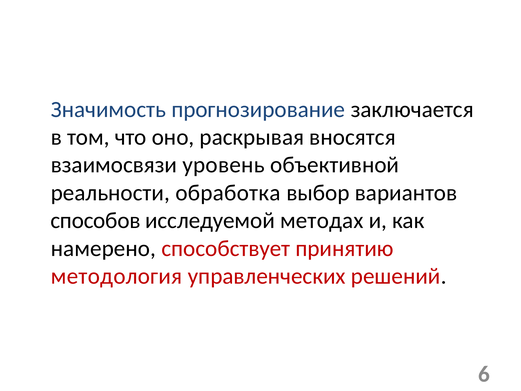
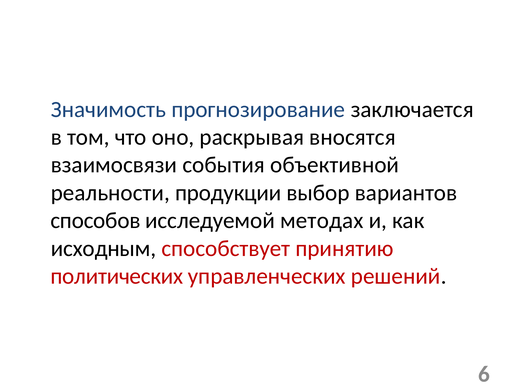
уровень: уровень -> события (224, 165)
обработка: обработка -> продукции (228, 193)
намерено: намерено -> исходным (103, 248)
методология: методология -> политических (117, 276)
